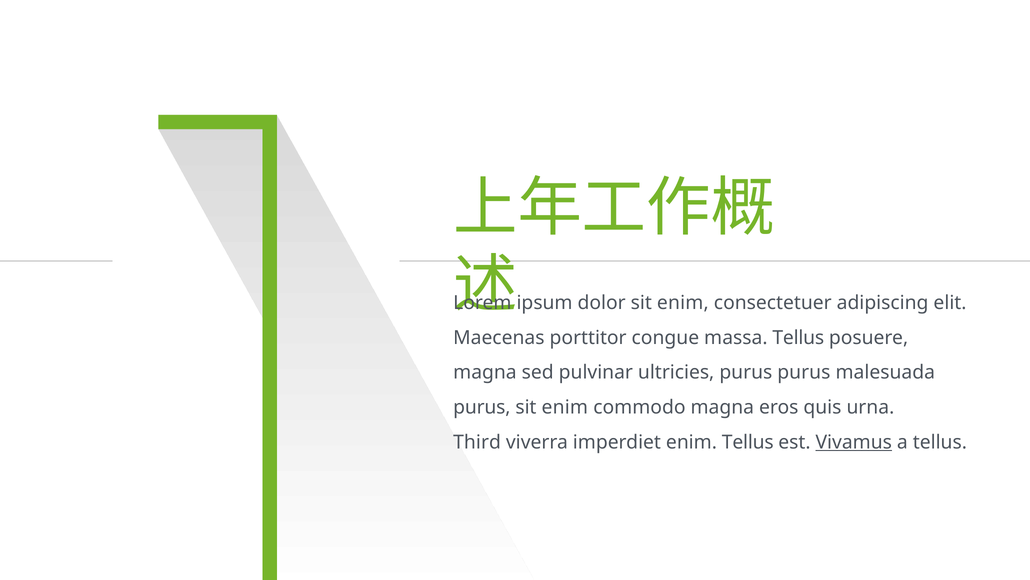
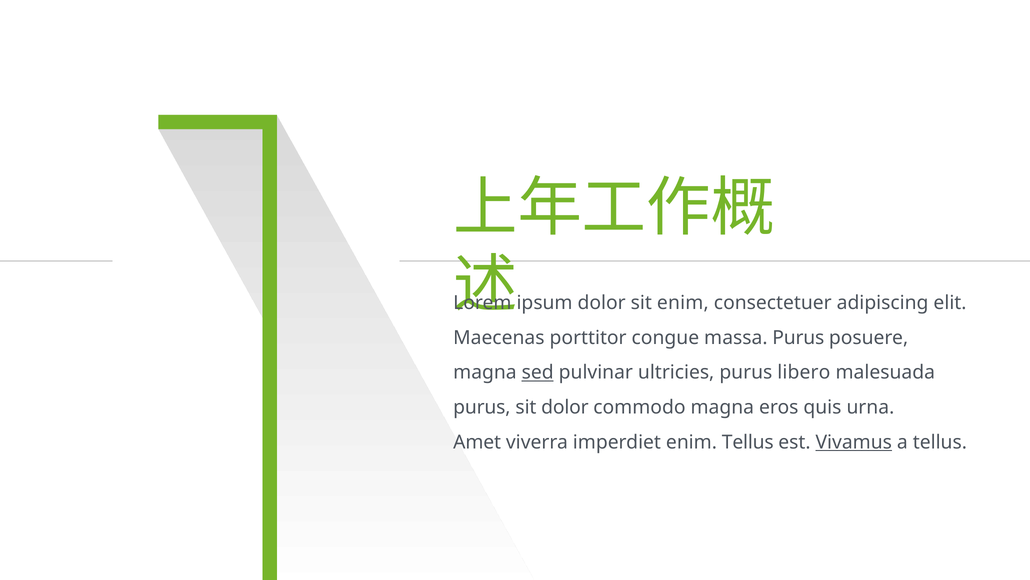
massa Tellus: Tellus -> Purus (798, 337)
sed underline: none -> present (538, 372)
purus purus: purus -> libero (804, 372)
enim: enim -> dolor (565, 407)
Third: Third -> Amet (477, 442)
